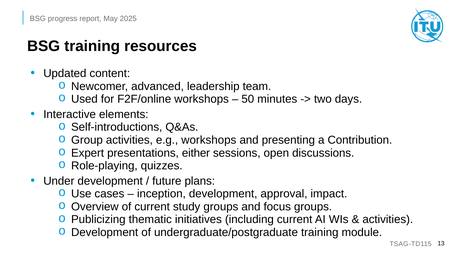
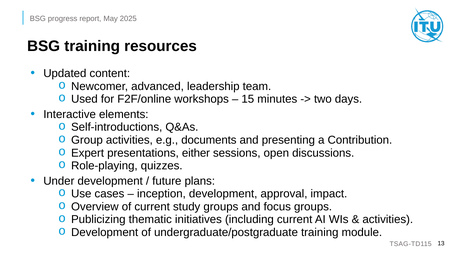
50: 50 -> 15 (248, 99)
e.g workshops: workshops -> documents (209, 140)
